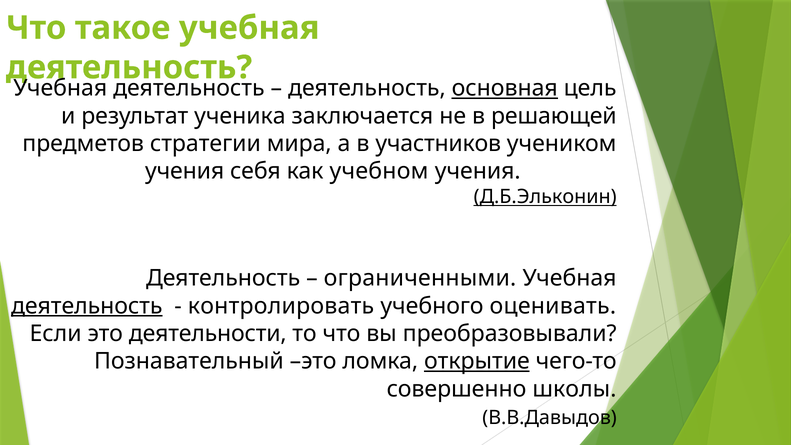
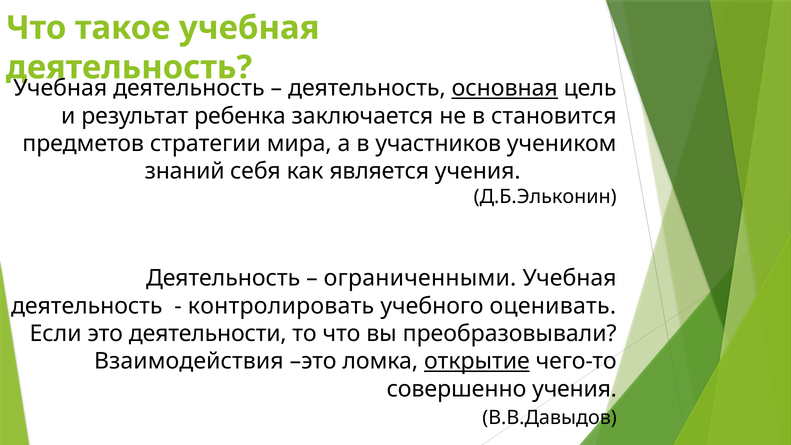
ученика: ученика -> ребенка (240, 116)
решающей: решающей -> становится (554, 116)
учения: учения -> знаний (185, 171)
учебном: учебном -> является (379, 171)
Д.Б.Эльконин underline: present -> none (545, 197)
деятельность underline: present -> none (87, 306)
Познавательный: Познавательный -> Взаимодействия (189, 361)
совершенно школы: школы -> учения (575, 389)
